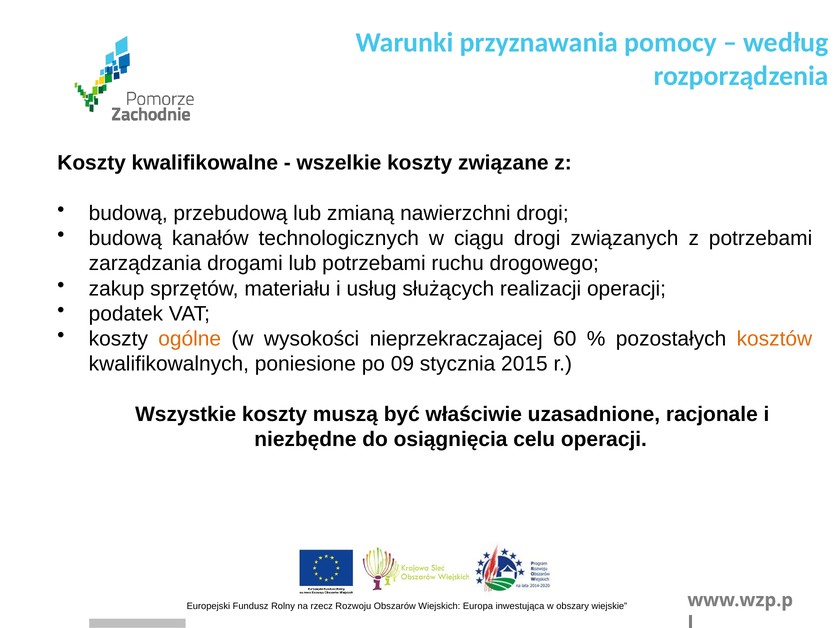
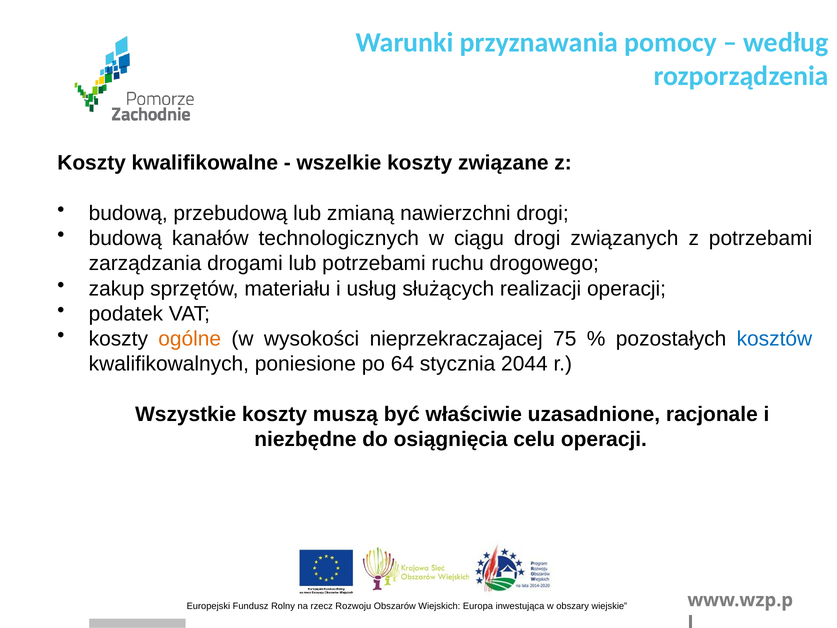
60: 60 -> 75 (565, 339)
kosztów colour: orange -> blue (774, 339)
09: 09 -> 64 (402, 364)
2015: 2015 -> 2044 (524, 364)
